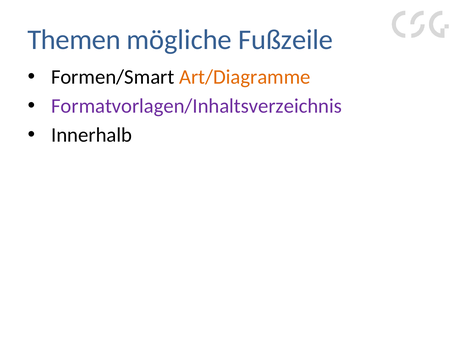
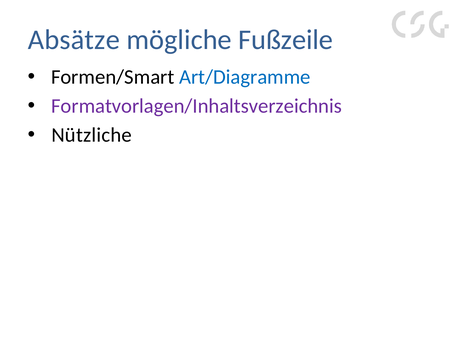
Themen: Themen -> Absätze (74, 40)
Art/Diagramme colour: orange -> blue (245, 77)
Innerhalb: Innerhalb -> Nützliche (92, 135)
